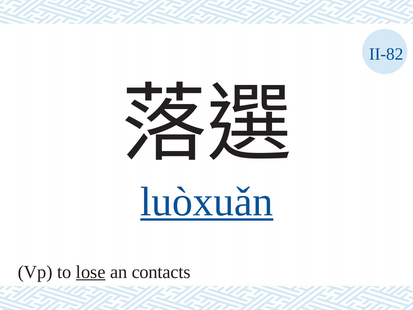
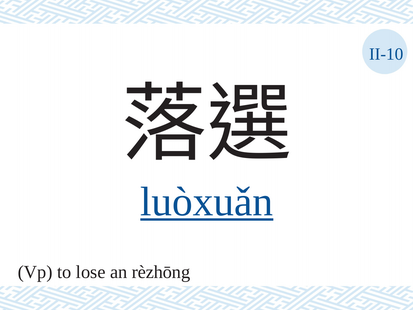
II-82: II-82 -> II-10 (386, 54)
lose underline: present -> none (91, 272)
contacts: contacts -> rèzhōng (161, 272)
